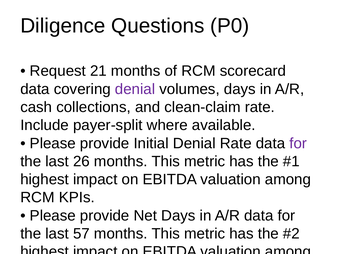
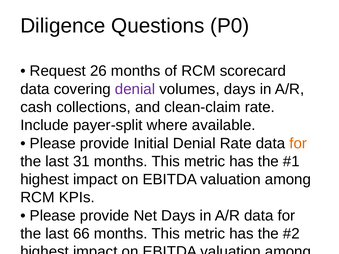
21: 21 -> 26 (98, 71)
for colour: purple -> orange (298, 143)
26: 26 -> 31 (81, 162)
57: 57 -> 66 (81, 234)
